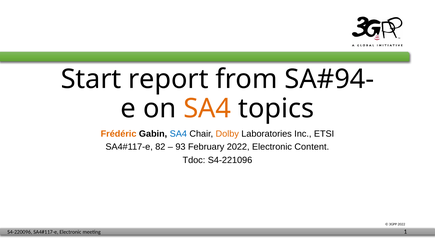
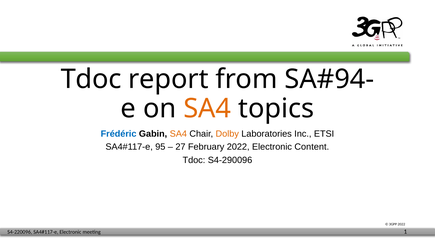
Start: Start -> Tdoc (91, 79)
Frédéric colour: orange -> blue (119, 134)
SA4 colour: blue -> orange (178, 134)
82: 82 -> 95 (160, 147)
93: 93 -> 27 (180, 147)
S4-221096: S4-221096 -> S4-290096 (230, 161)
